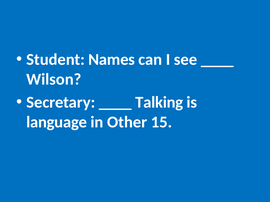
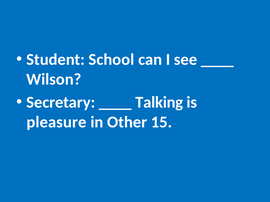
Names: Names -> School (111, 60)
language: language -> pleasure (56, 122)
